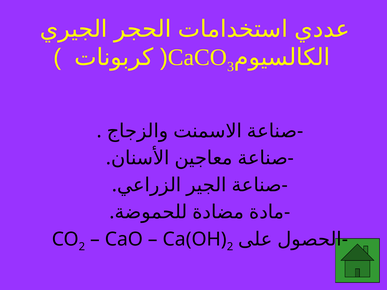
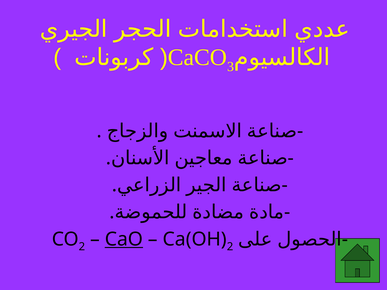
CaO underline: none -> present (124, 239)
